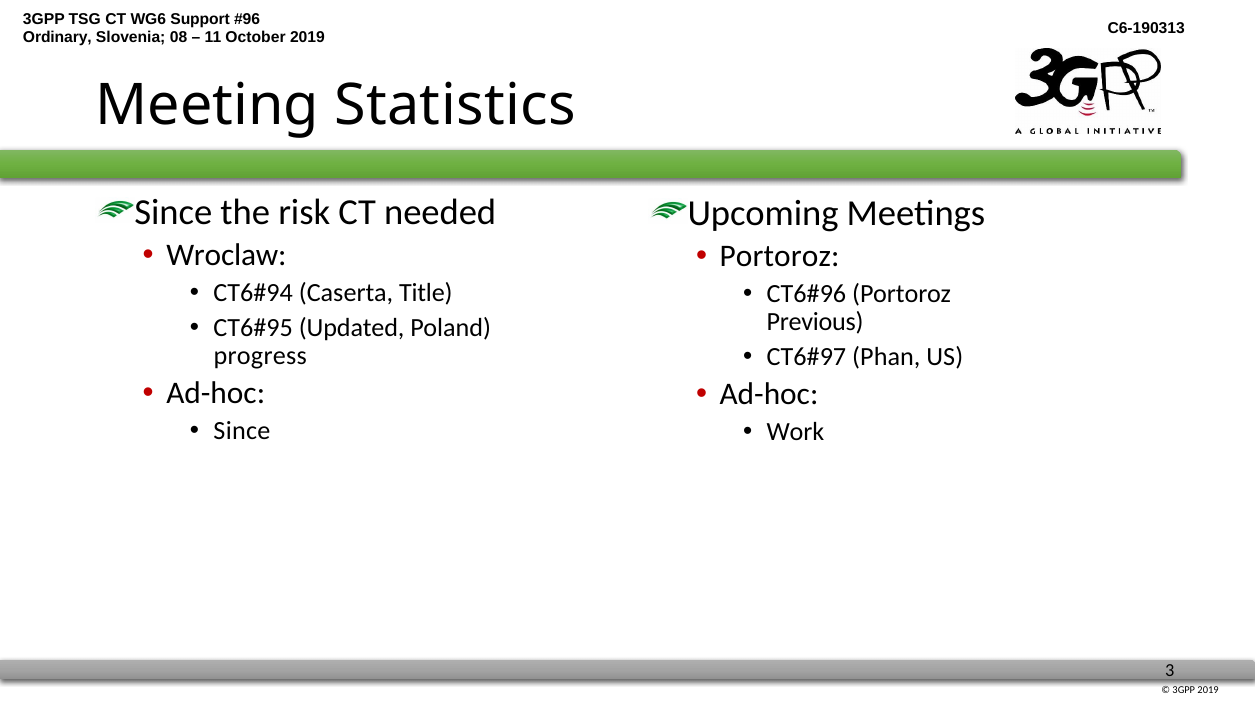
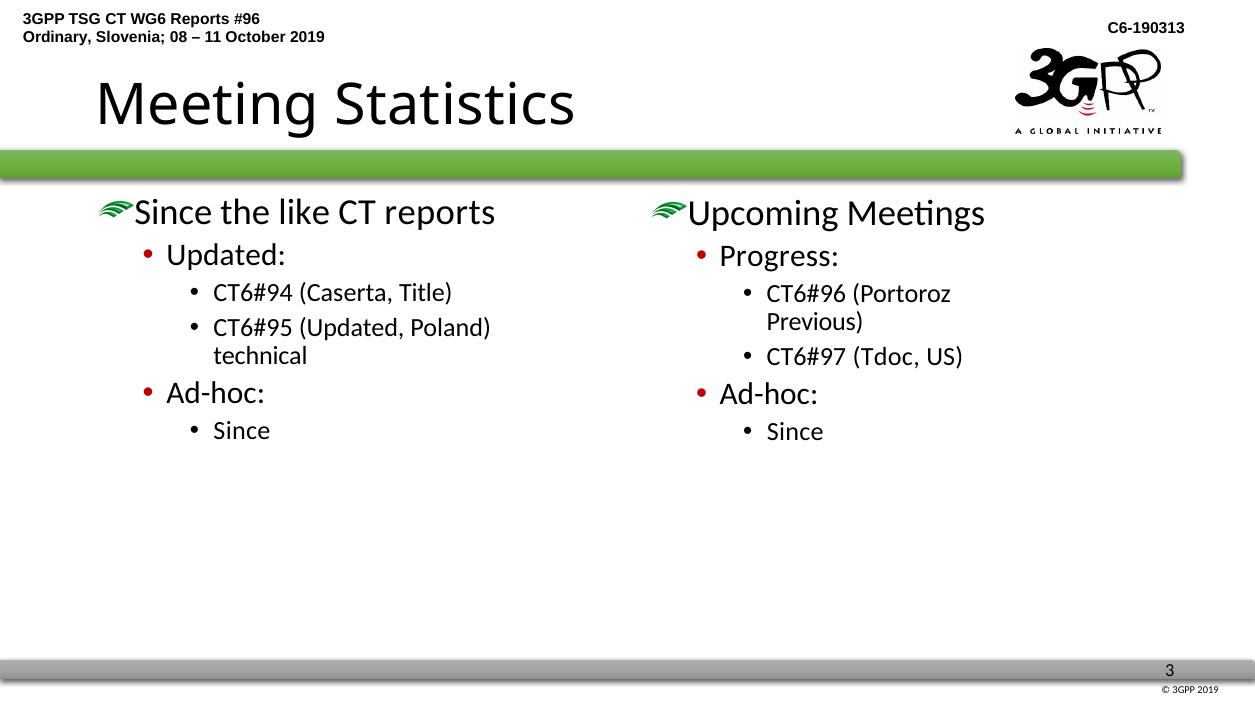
Support: Support -> Reports (200, 19)
risk: risk -> like (304, 212)
CT needed: needed -> reports (440, 212)
Wroclaw: Wroclaw -> Updated (226, 255)
Portoroz: Portoroz -> Progress (779, 256)
Phan: Phan -> Tdoc (886, 357)
progress: progress -> technical (260, 356)
Work: Work -> Since (795, 432)
